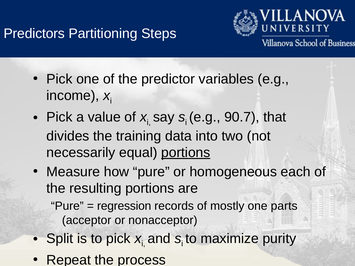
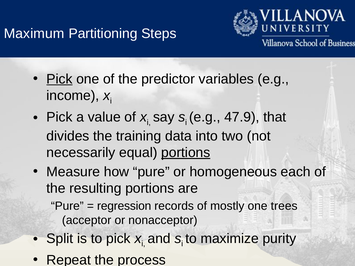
Predictors: Predictors -> Maximum (34, 33)
Pick underline: none -> present (59, 79)
90.7: 90.7 -> 47.9 (242, 117)
parts: parts -> trees (284, 206)
